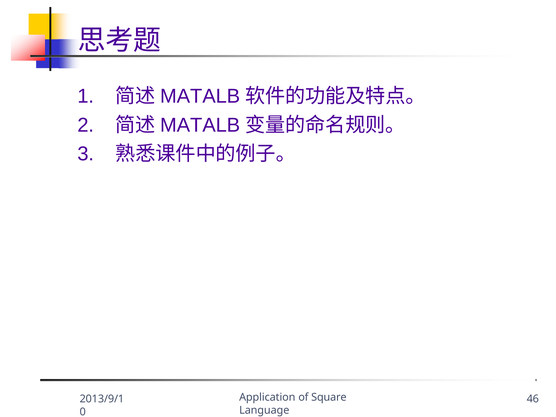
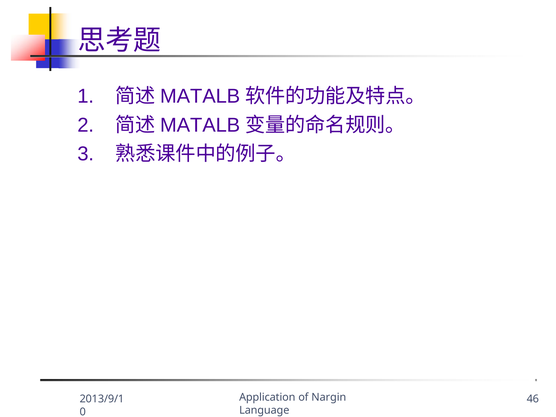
Square: Square -> Nargin (329, 397)
